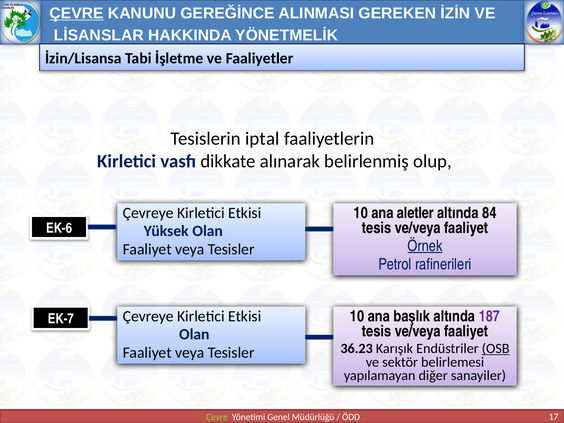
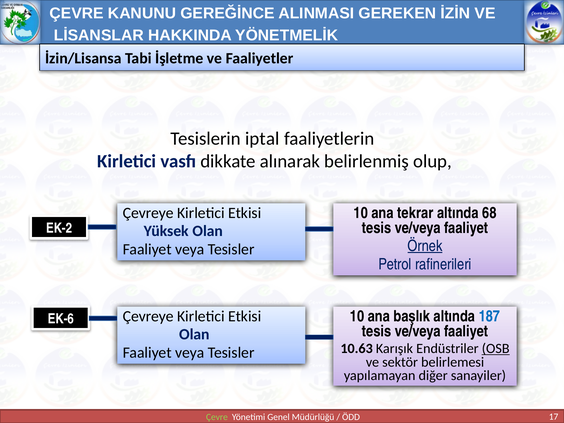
ÇEVRE underline: present -> none (77, 13)
aletler: aletler -> tekrar (415, 213)
84: 84 -> 68 (489, 213)
EK-6: EK-6 -> EK-2 (59, 228)
187 colour: purple -> blue (489, 316)
EK-7: EK-7 -> EK-6 (61, 319)
36.23: 36.23 -> 10.63 (357, 349)
